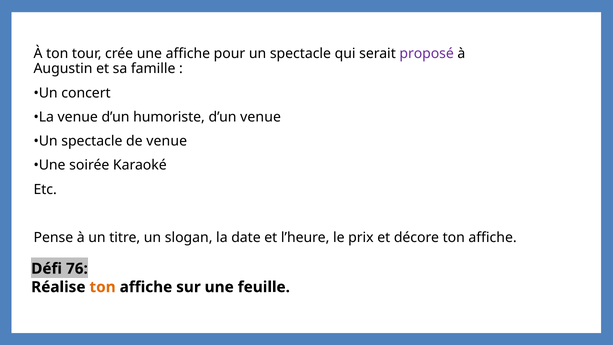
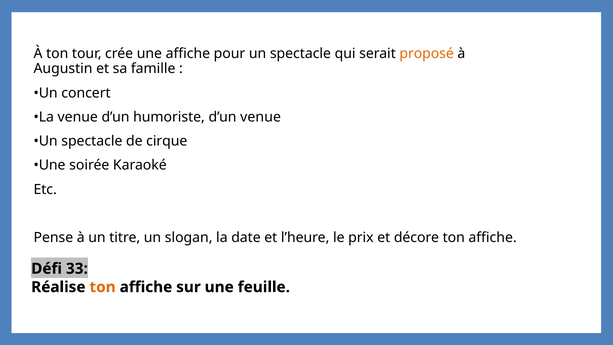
proposé colour: purple -> orange (427, 54)
de venue: venue -> cirque (167, 141)
76: 76 -> 33 (77, 269)
